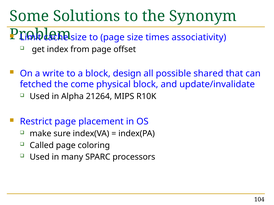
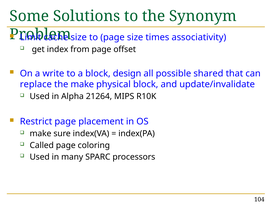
fetched: fetched -> replace (36, 85)
the come: come -> make (82, 85)
